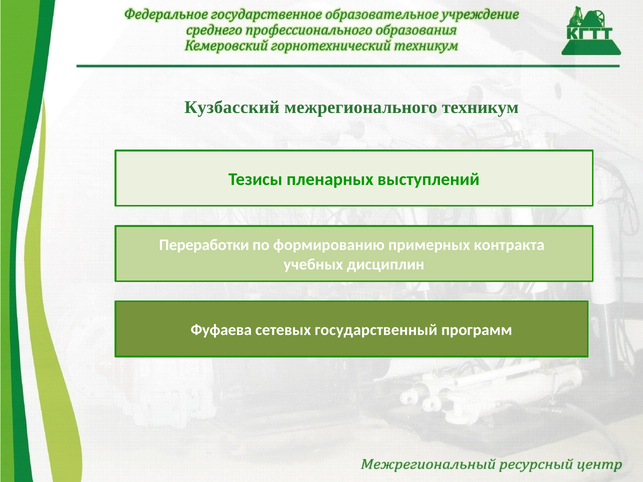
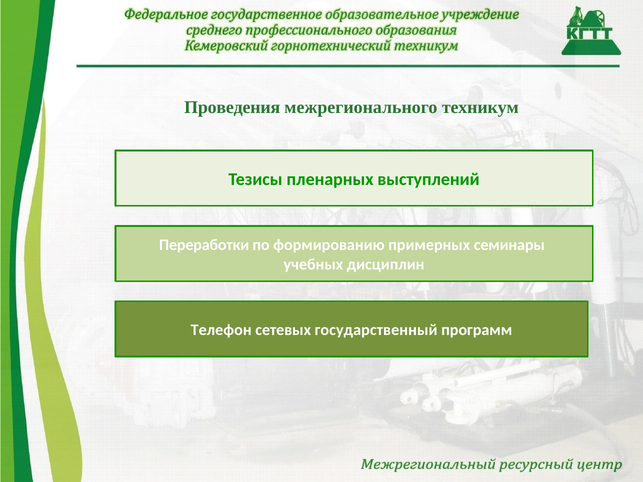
Кузбасский: Кузбасский -> Проведения (232, 107)
контракта: контракта -> семинары (509, 245)
Фуфаева: Фуфаева -> Телефон (221, 330)
